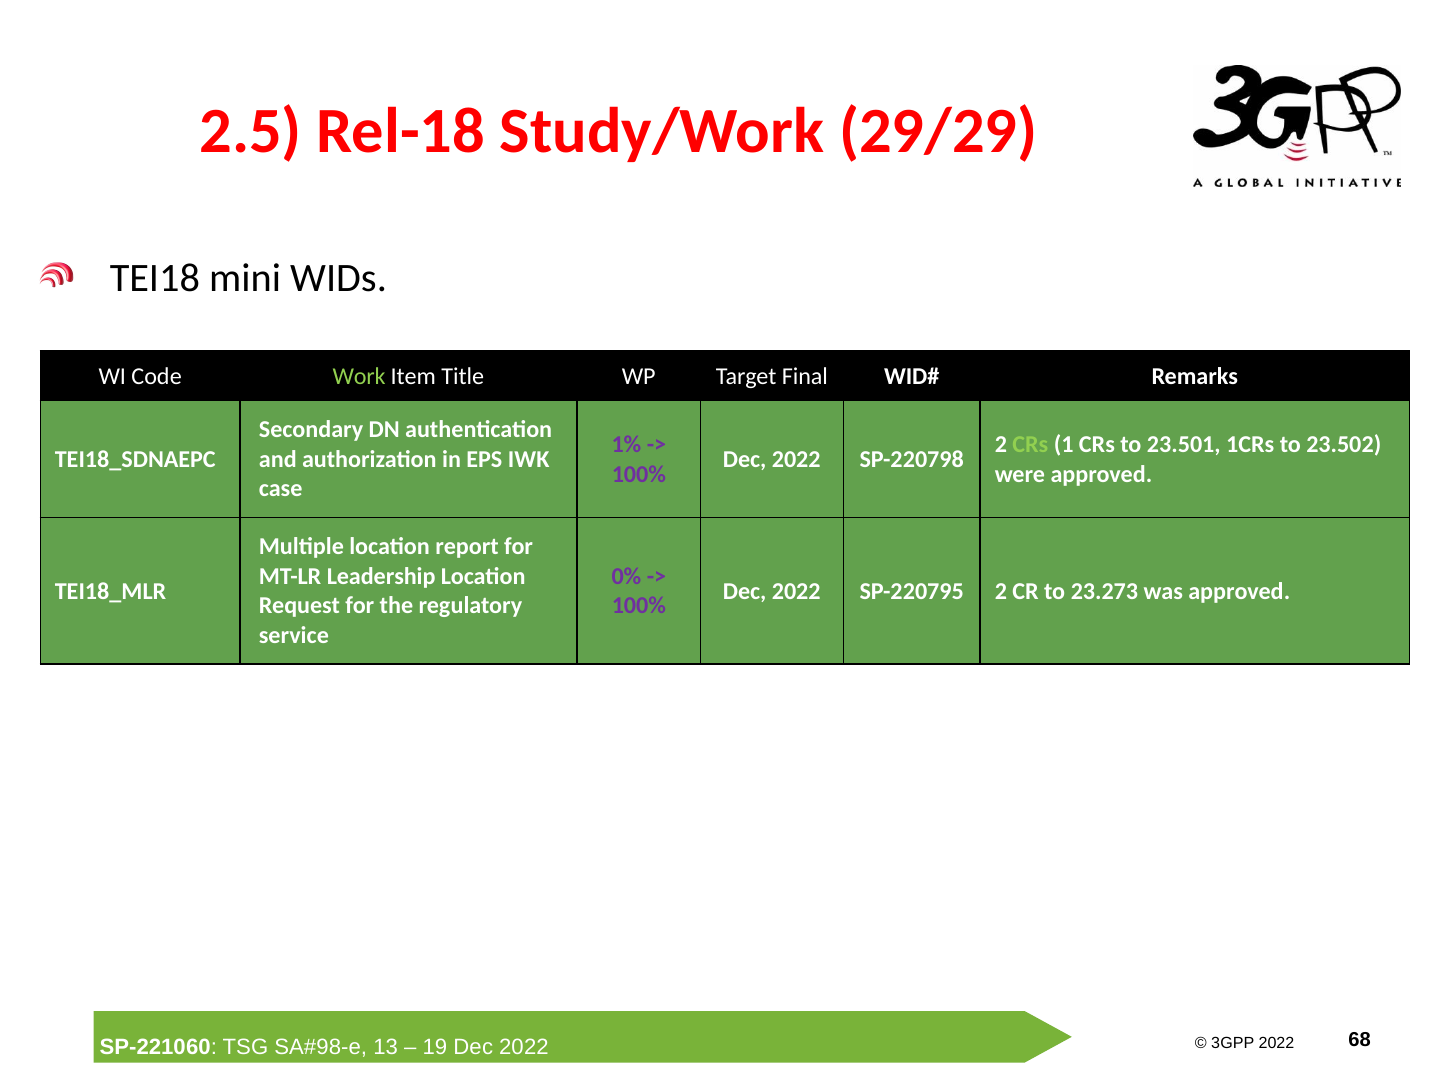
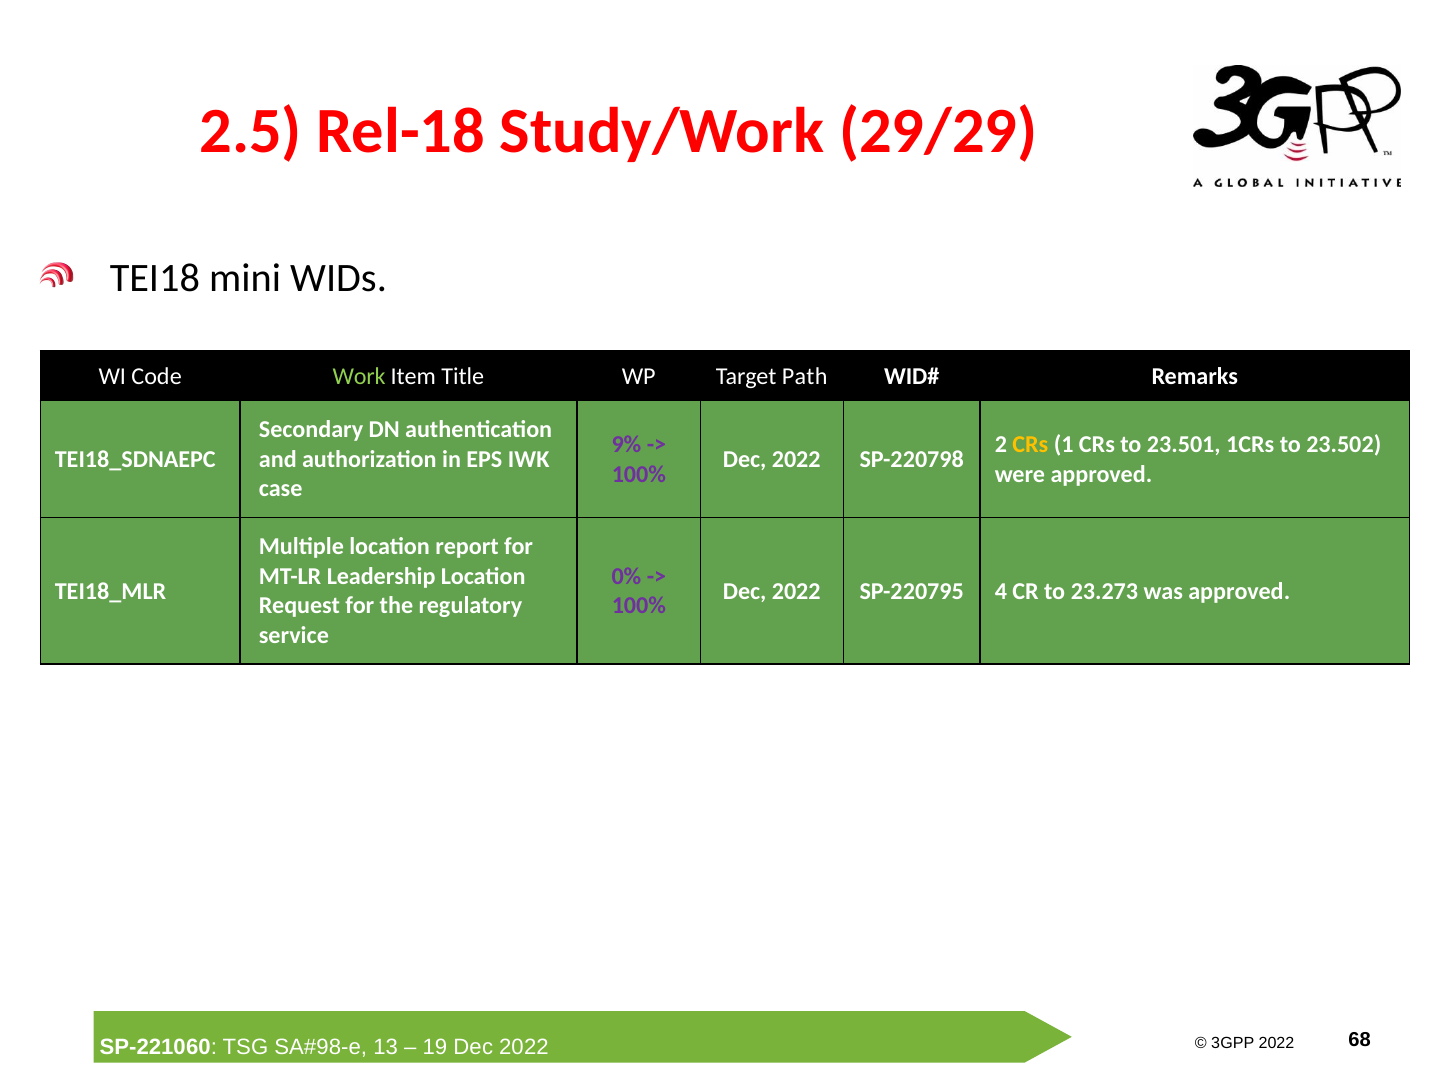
Final: Final -> Path (805, 376)
1%: 1% -> 9% (626, 444)
CRs colour: light green -> yellow (1030, 444)
SP-220795 2: 2 -> 4 (1001, 591)
